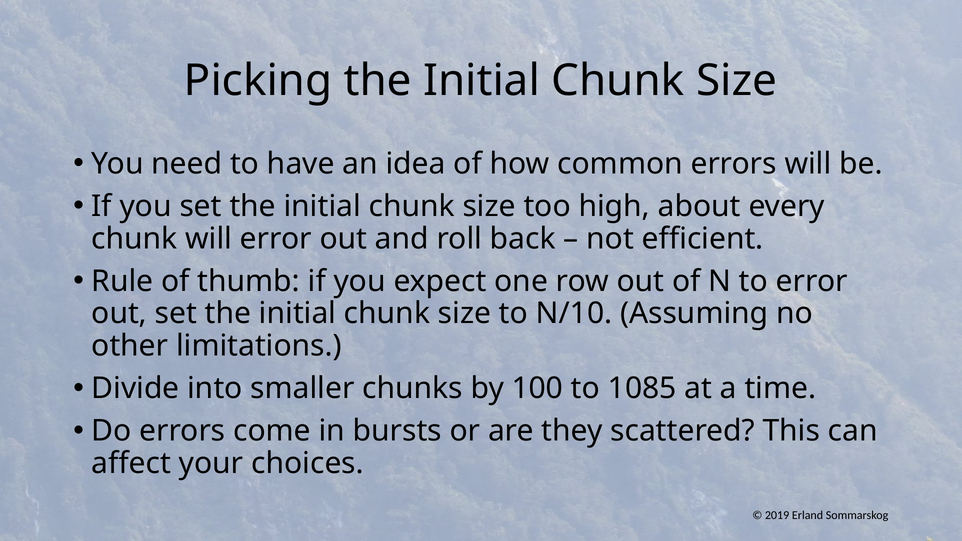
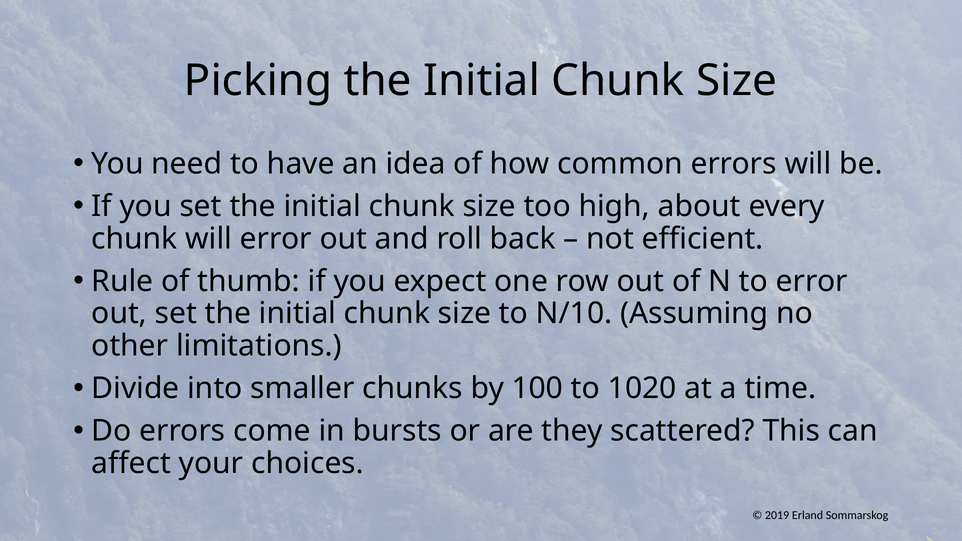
1085: 1085 -> 1020 (642, 389)
